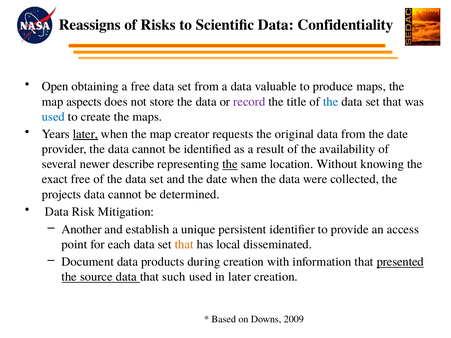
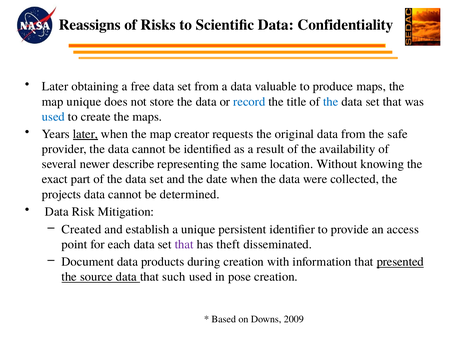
Open: Open -> Later (55, 87)
map aspects: aspects -> unique (84, 102)
record colour: purple -> blue (249, 102)
from the date: date -> safe (398, 134)
the underline: present -> none (230, 164)
exact free: free -> part (81, 179)
Another: Another -> Created (81, 229)
that colour: orange -> purple (184, 244)
local: local -> theft (228, 244)
in later: later -> pose (240, 277)
